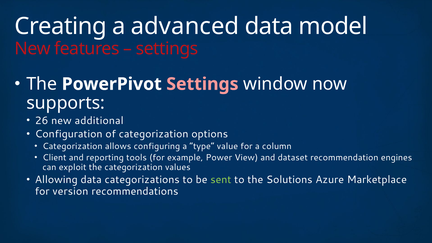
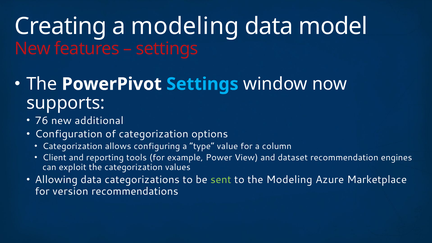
a advanced: advanced -> modeling (185, 26)
Settings colour: pink -> light blue (202, 84)
26: 26 -> 76 (42, 121)
the Solutions: Solutions -> Modeling (289, 180)
